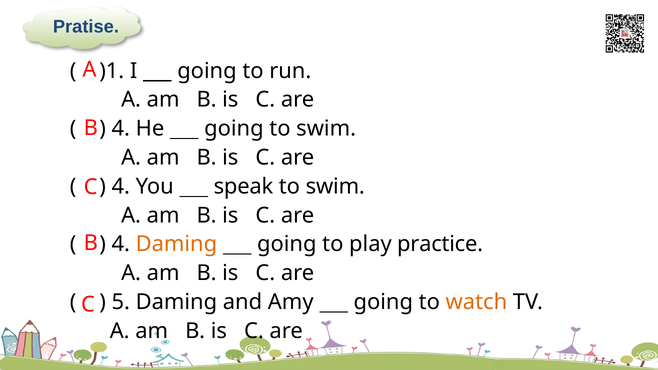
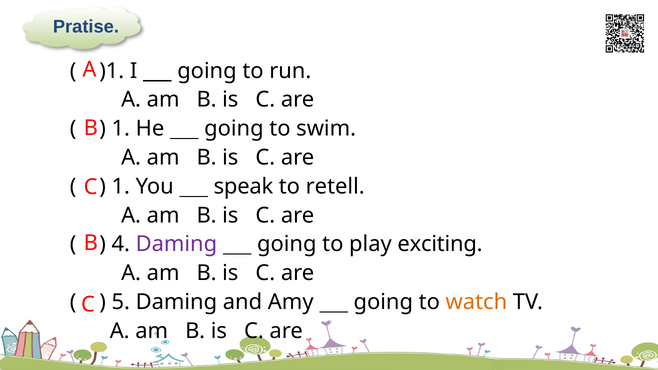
4: 4 -> 1 (121, 129)
4: 4 -> 1 (121, 187)
swim: swim -> retell (335, 187)
Daming colour: orange -> purple (176, 244)
practice: practice -> exciting (440, 244)
